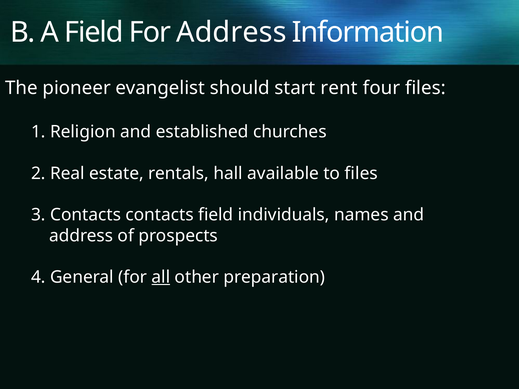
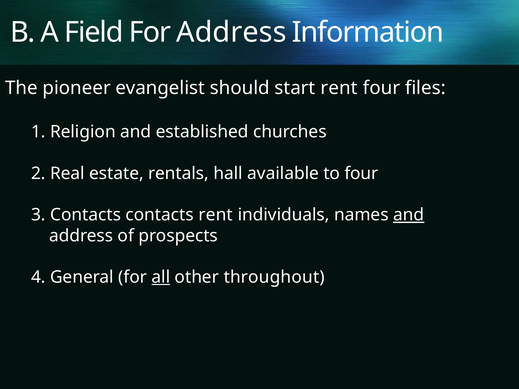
to files: files -> four (361, 174)
contacts field: field -> rent (216, 215)
and underline: none -> present (409, 215)
preparation: preparation -> throughout (274, 277)
